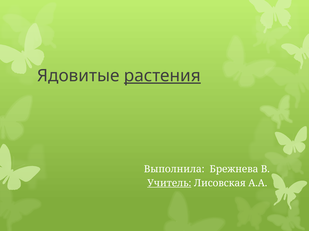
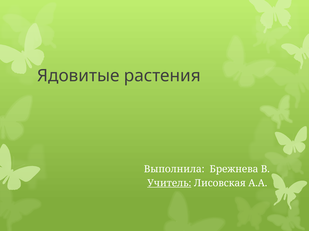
растения underline: present -> none (162, 76)
